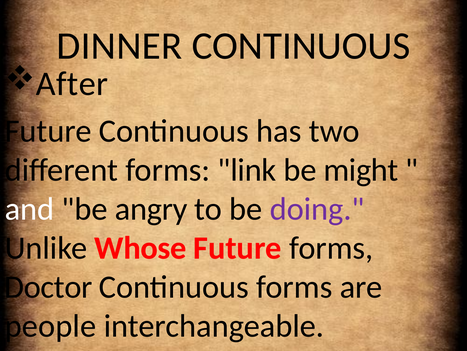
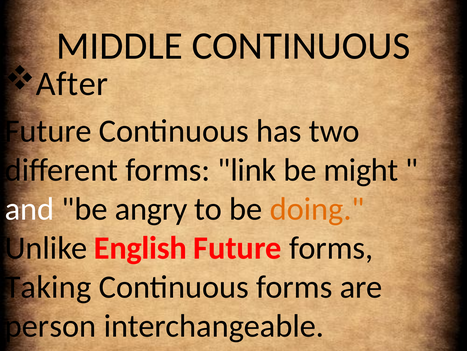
DINNER: DINNER -> MIDDLE (120, 46)
doing colour: purple -> orange (317, 209)
Whose: Whose -> English (140, 248)
Doctor: Doctor -> Taking (48, 287)
people: people -> person (51, 325)
